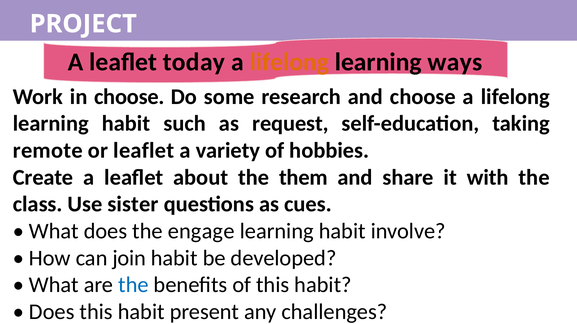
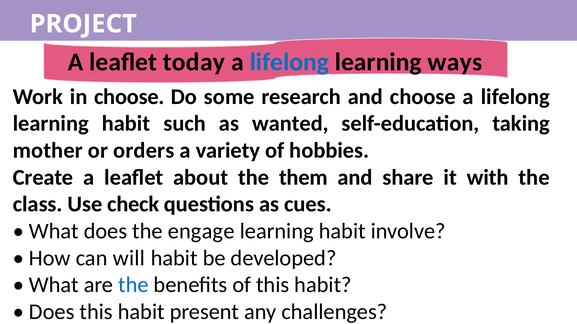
lifelong colour: orange -> blue (289, 62)
request: request -> wanted (290, 124)
remote: remote -> mother (48, 151)
or leaflet: leaflet -> orders (144, 151)
sister: sister -> check (133, 205)
join: join -> will (129, 258)
